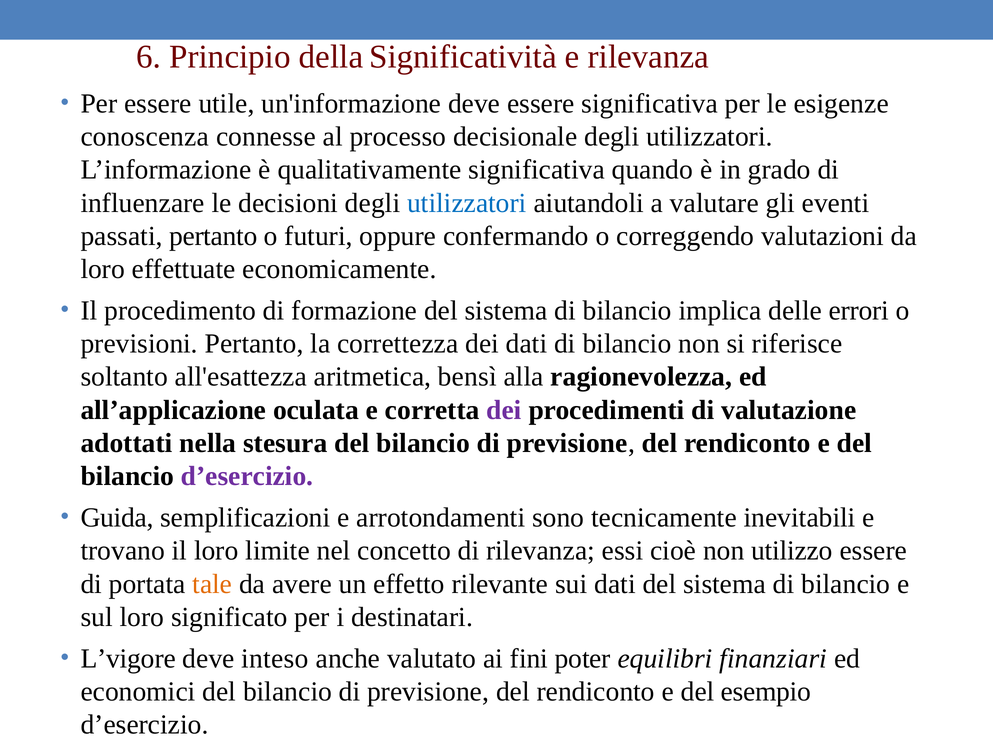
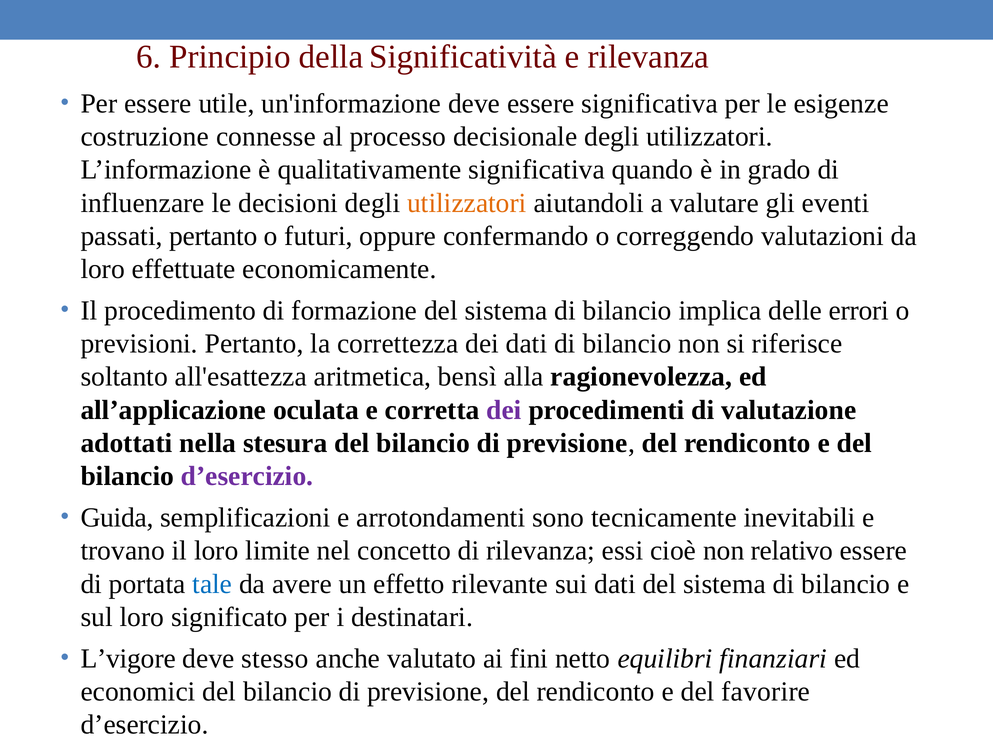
conoscenza: conoscenza -> costruzione (145, 137)
utilizzatori colour: blue -> orange (467, 203)
utilizzo: utilizzo -> relativo (792, 551)
tale colour: orange -> blue (212, 584)
inteso: inteso -> stesso (275, 658)
poter: poter -> netto (583, 658)
esempio: esempio -> favorire (766, 691)
